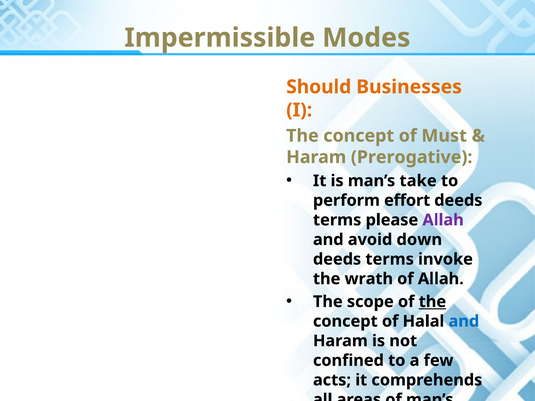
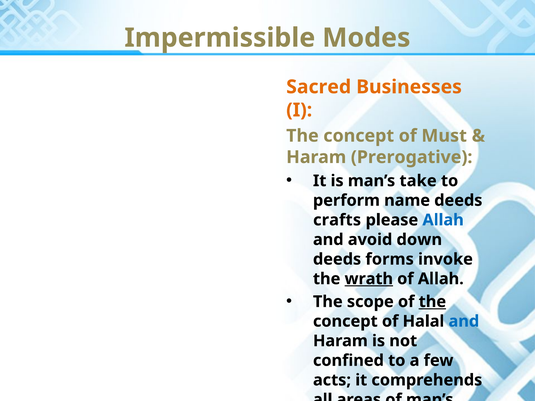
Should: Should -> Sacred (319, 87)
effort: effort -> name (407, 201)
terms: terms -> crafts (337, 220)
Allah colour: purple -> blue (443, 220)
terms: terms -> forms (390, 259)
wrath underline: none -> present (369, 279)
